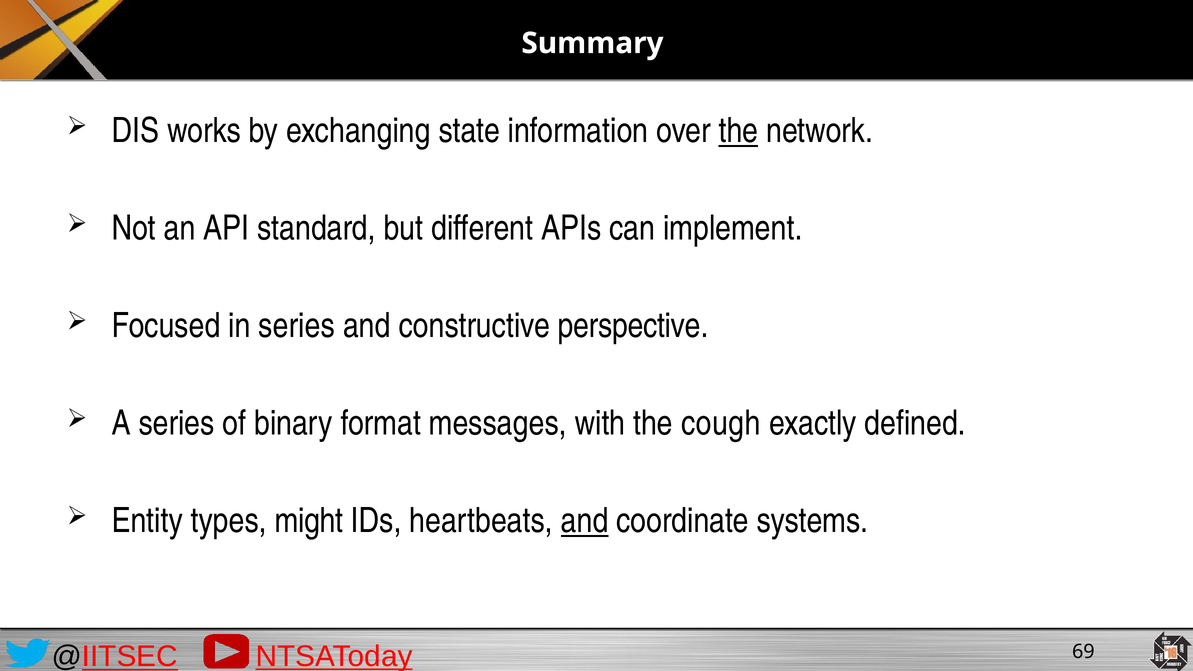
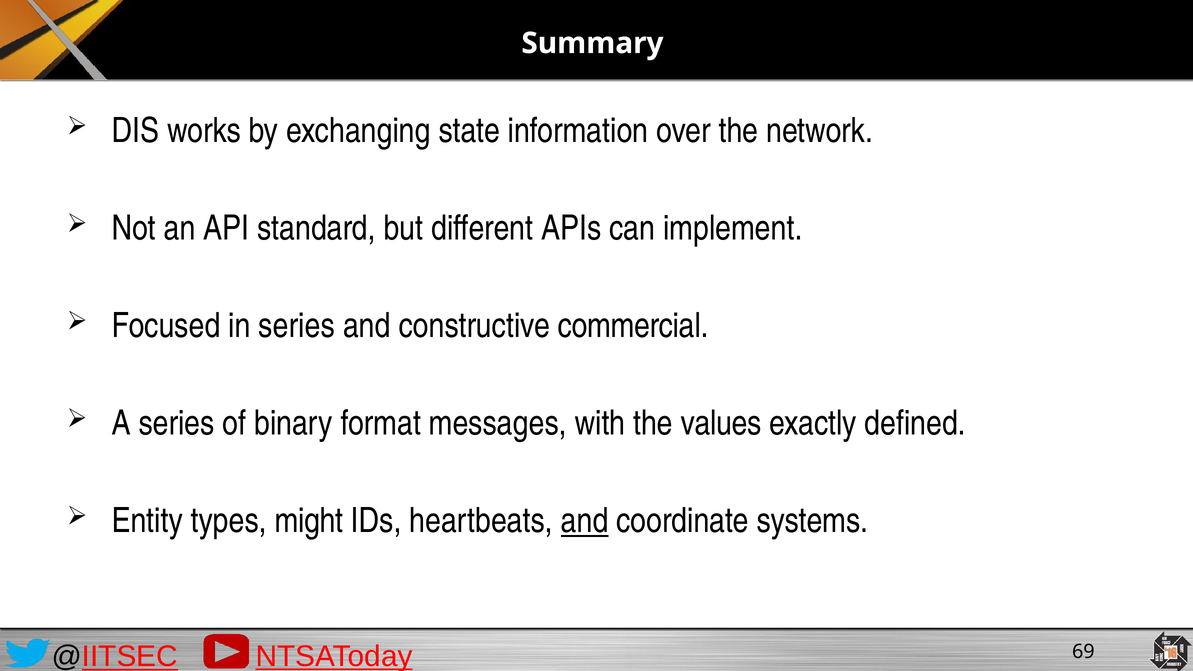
the underline: present -> none (738, 131)
perspective: perspective -> commercial (633, 326)
cough: cough -> values (721, 423)
